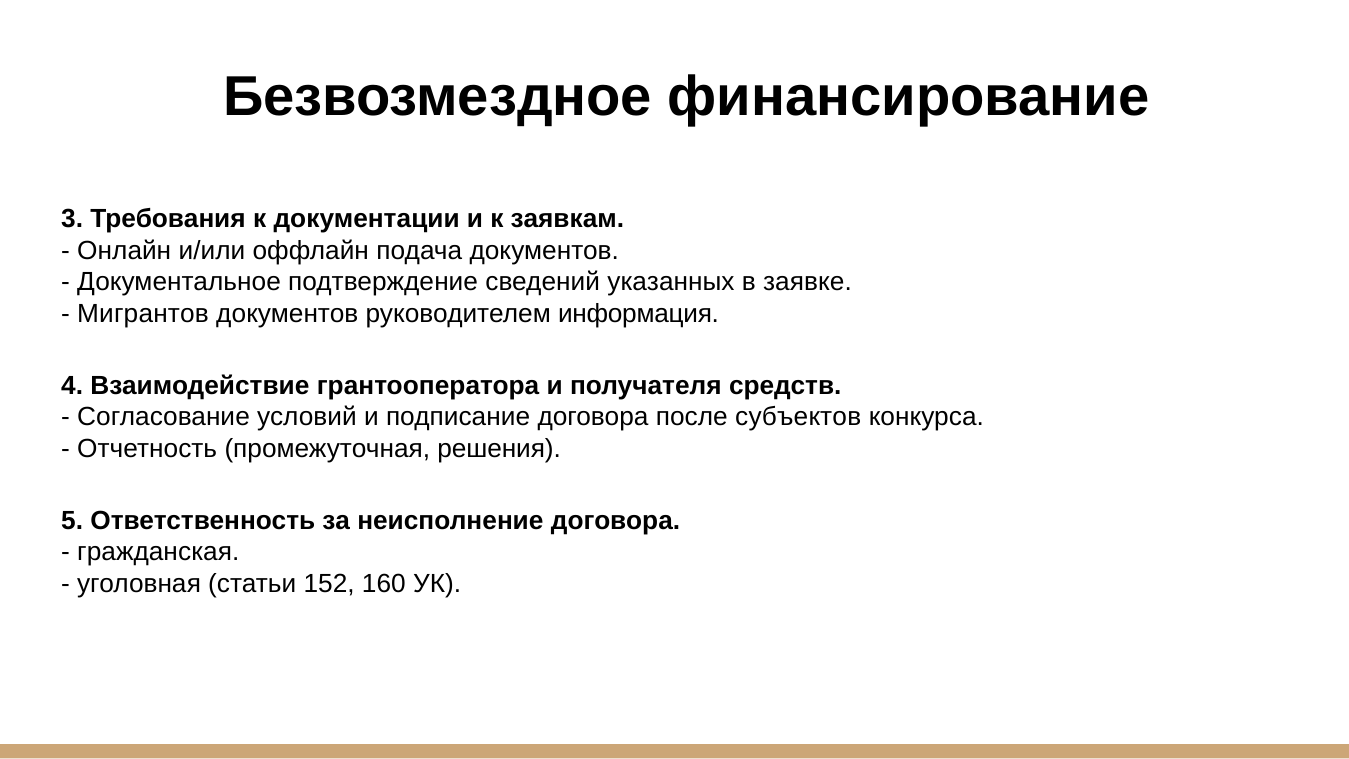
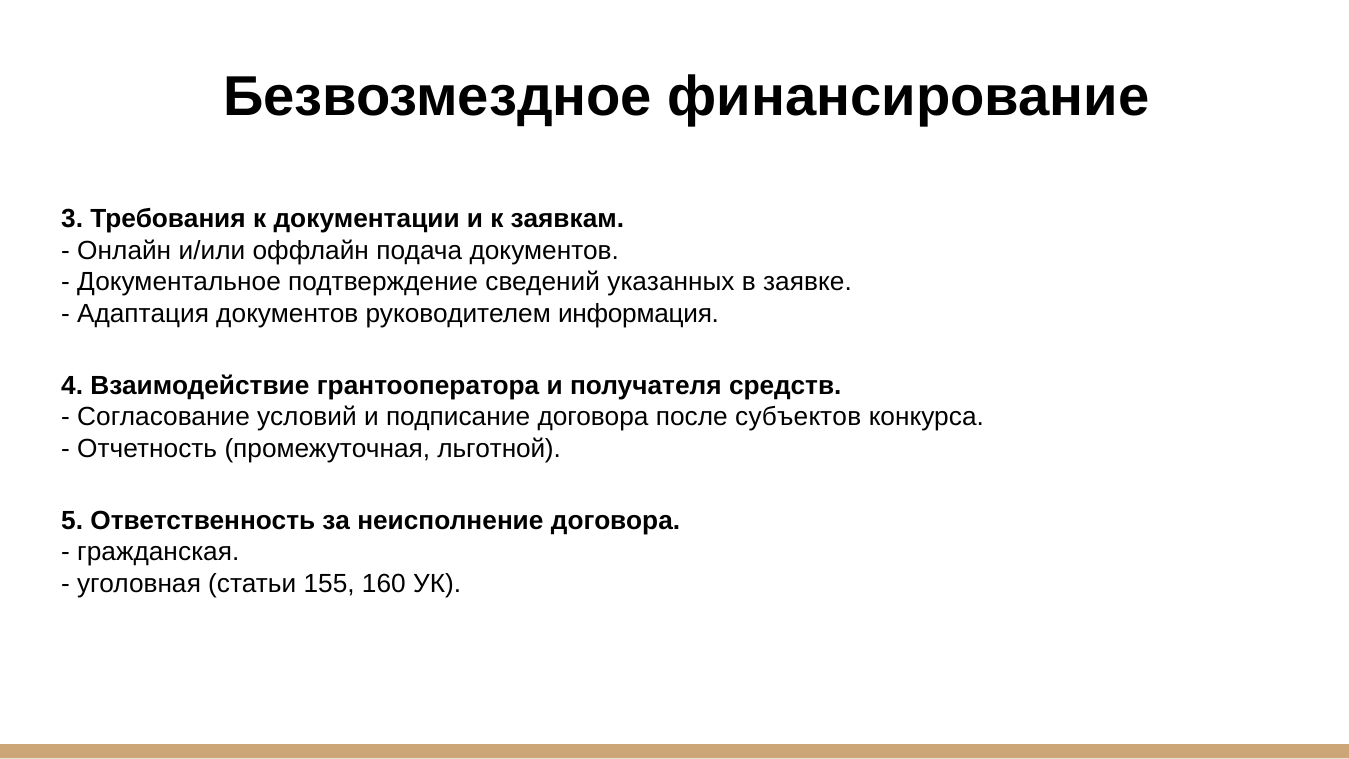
Мигрантов: Мигрантов -> Адаптация (143, 314)
решения: решения -> льготной (499, 449)
152: 152 -> 155 (329, 584)
